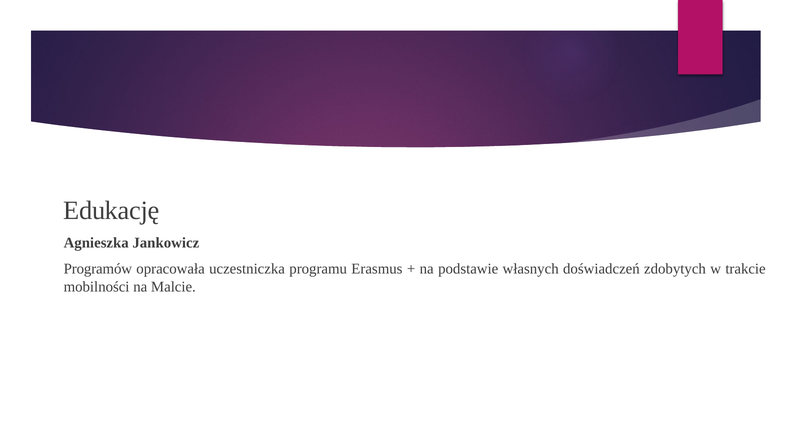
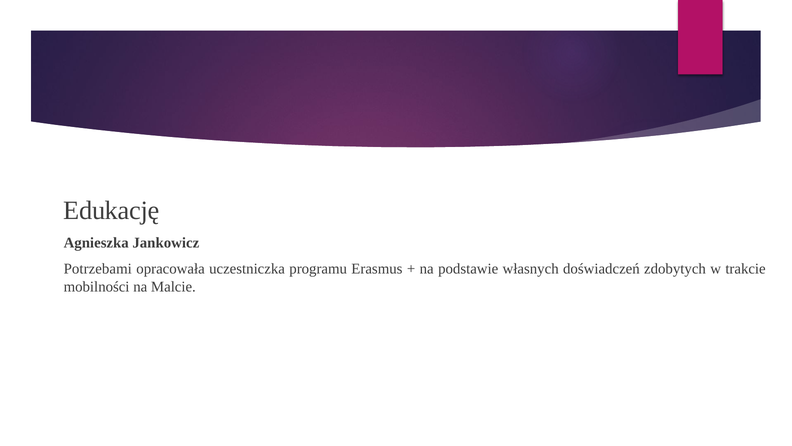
Programów: Programów -> Potrzebami (98, 269)
